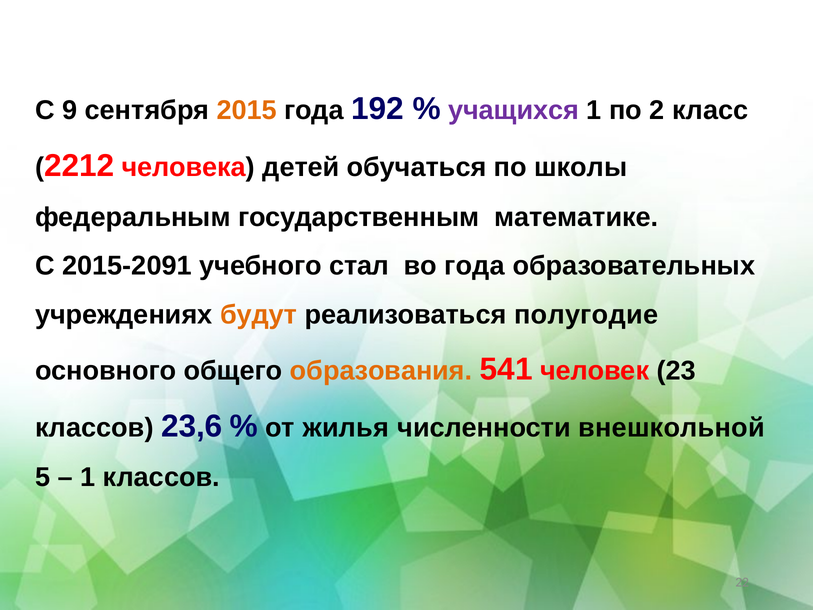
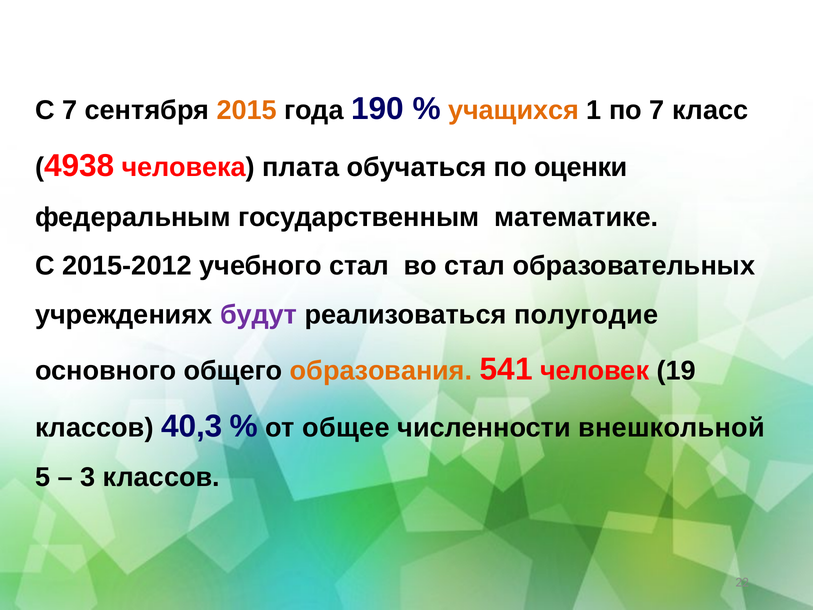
С 9: 9 -> 7 (70, 110)
192: 192 -> 190 (378, 109)
учащихся colour: purple -> orange (514, 110)
по 2: 2 -> 7 (657, 110)
2212: 2212 -> 4938 (79, 166)
детей: детей -> плата (301, 167)
школы: школы -> оценки (581, 167)
2015-2091: 2015-2091 -> 2015-2012 (127, 266)
во года: года -> стал (475, 266)
будут colour: orange -> purple (259, 315)
23: 23 -> 19 (676, 371)
23,6: 23,6 -> 40,3 (192, 426)
жилья: жилья -> общее (346, 427)
1: 1 -> 3 (88, 477)
